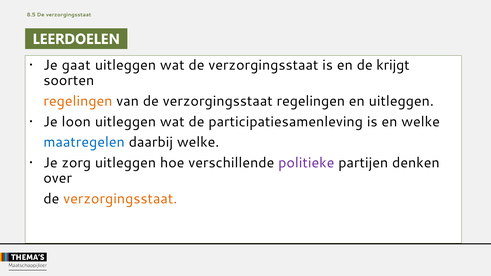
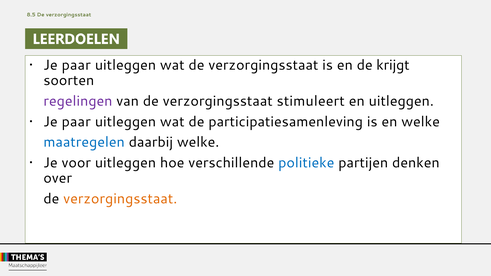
gaat: gaat -> paar (76, 65)
regelingen colour: orange -> purple (78, 101)
verzorgingsstaat regelingen: regelingen -> stimuleert (311, 101)
loon: loon -> paar (76, 122)
zorg: zorg -> voor (76, 163)
politieke colour: purple -> blue (306, 163)
